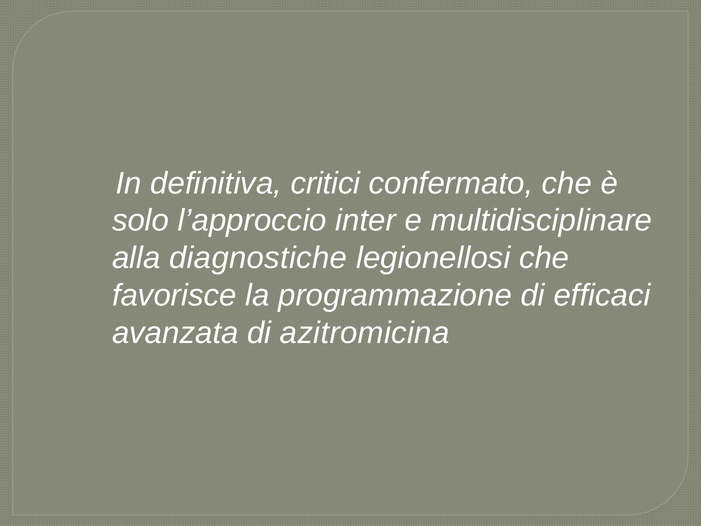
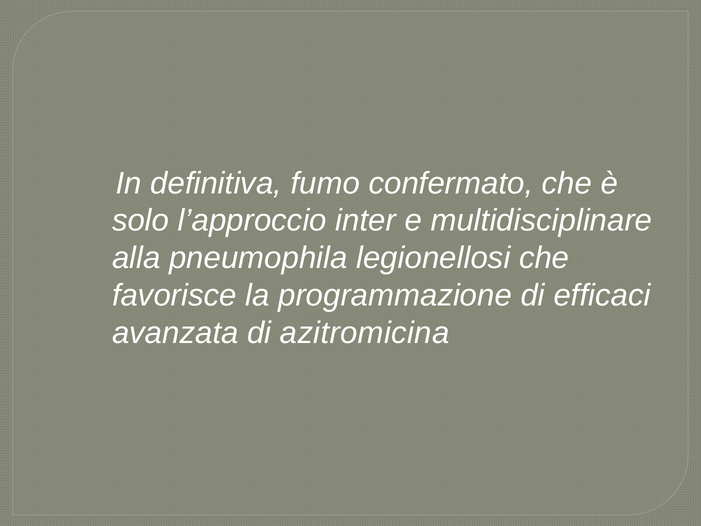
critici: critici -> fumo (325, 183)
diagnostiche: diagnostiche -> pneumophila (258, 258)
